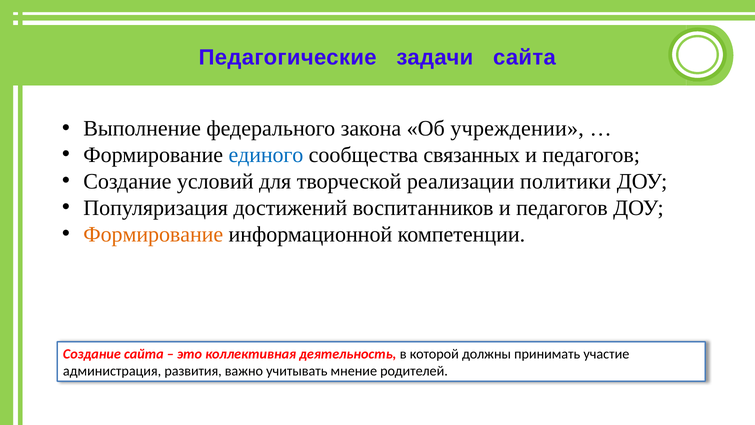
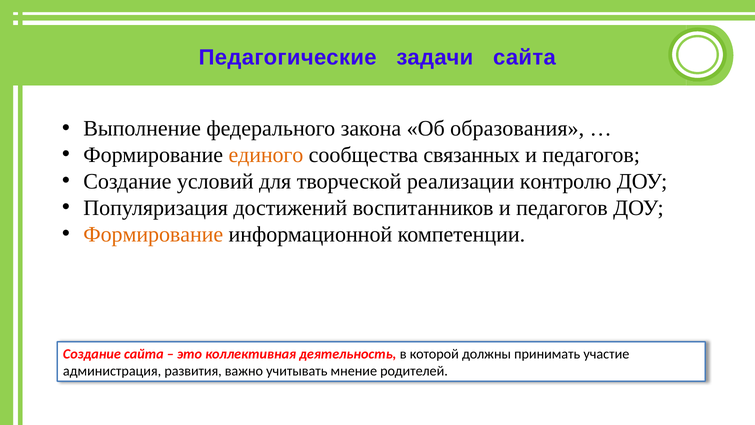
учреждении: учреждении -> образования (517, 128)
единого colour: blue -> orange (266, 155)
политики: политики -> контролю (566, 181)
